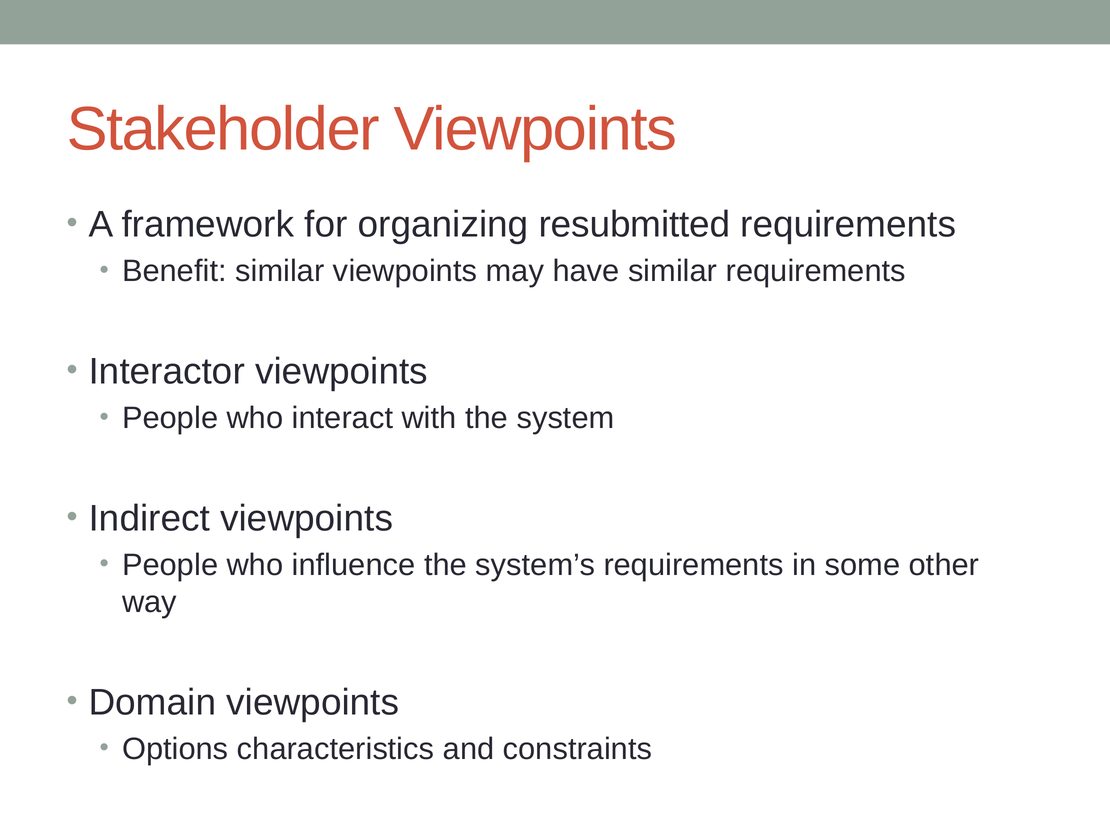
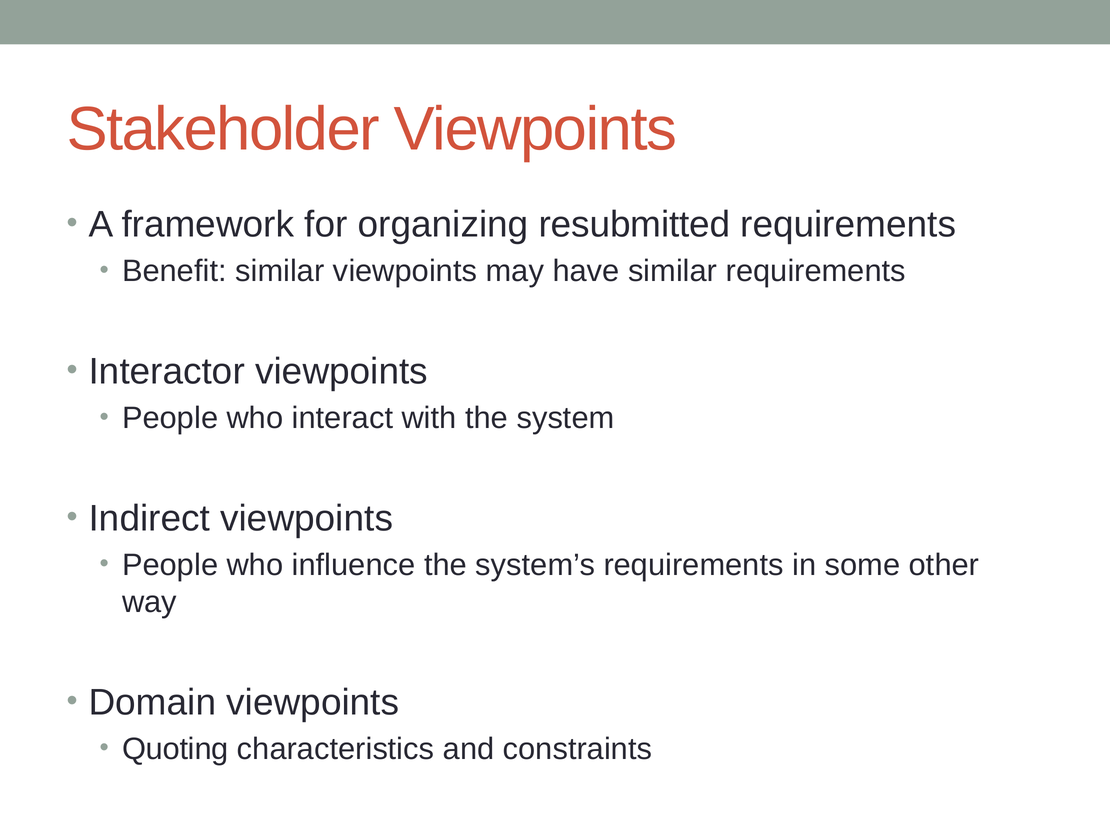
Options: Options -> Quoting (175, 749)
